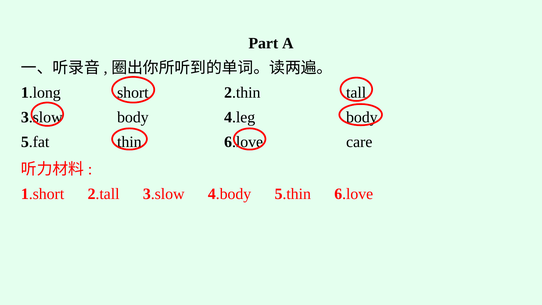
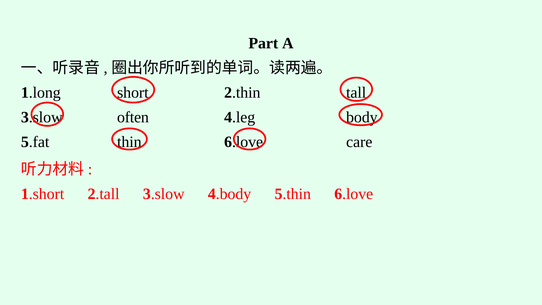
body: body -> often (133, 117)
